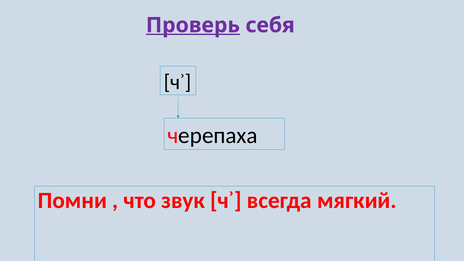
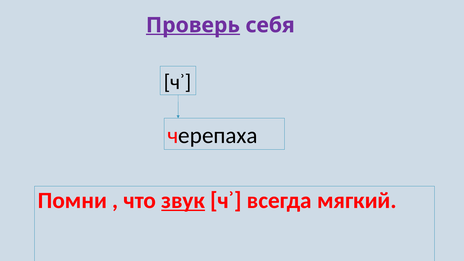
звук underline: none -> present (183, 200)
